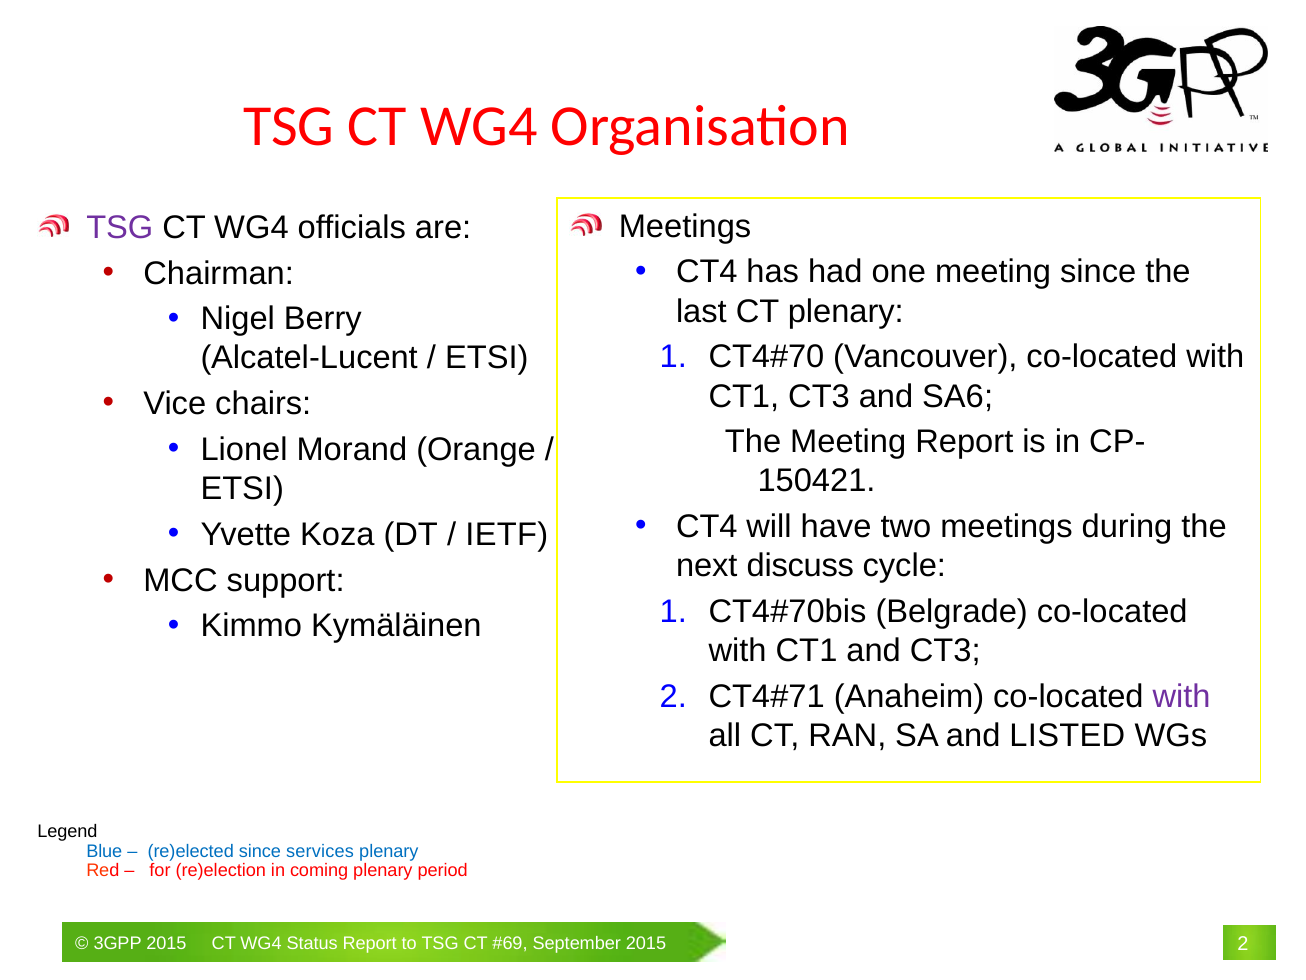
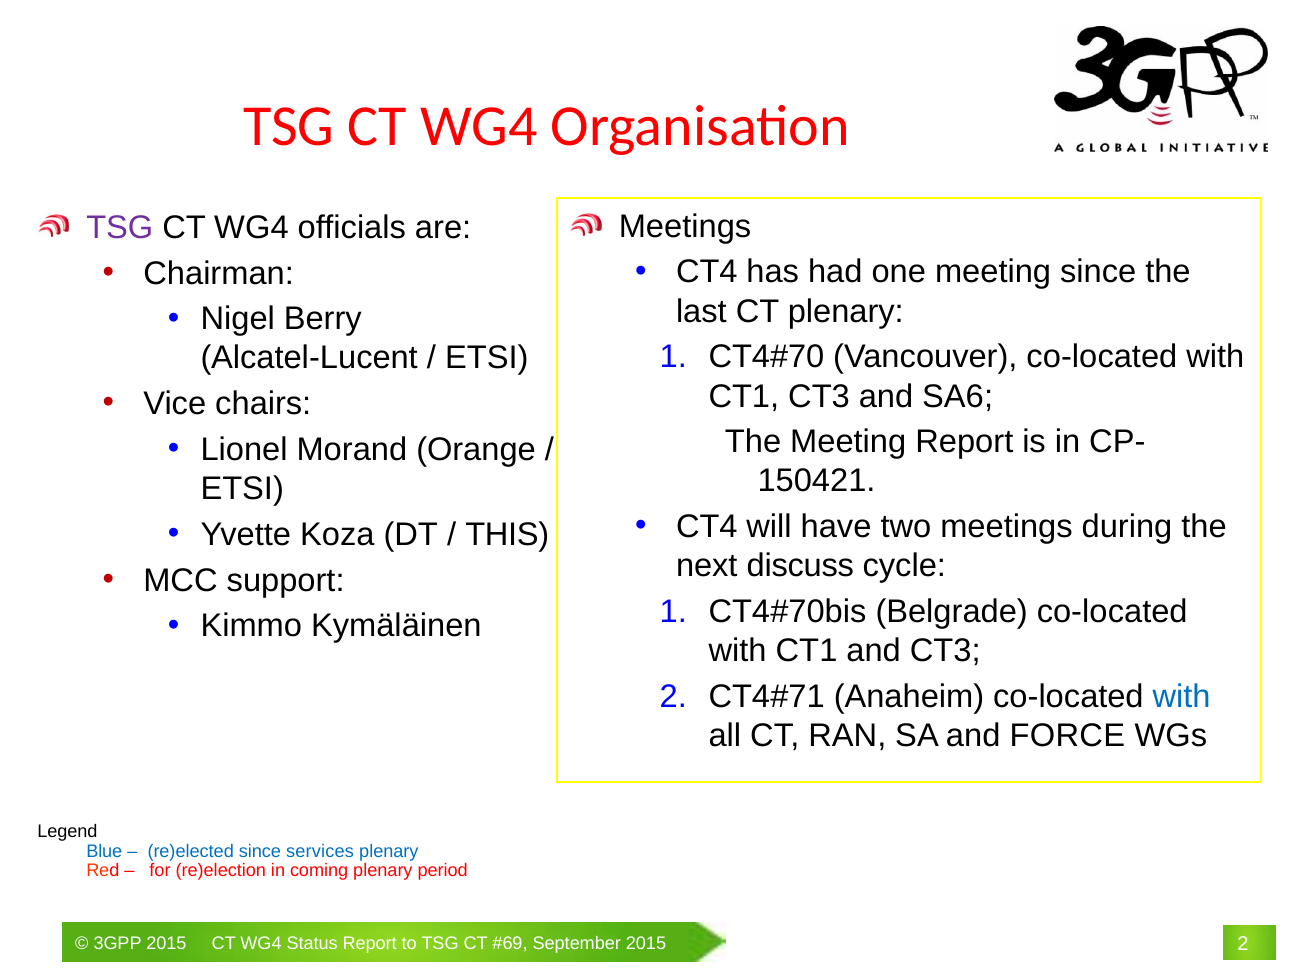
IETF: IETF -> THIS (507, 534)
with colour: purple -> blue (1182, 696)
LISTED: LISTED -> FORCE (1067, 736)
